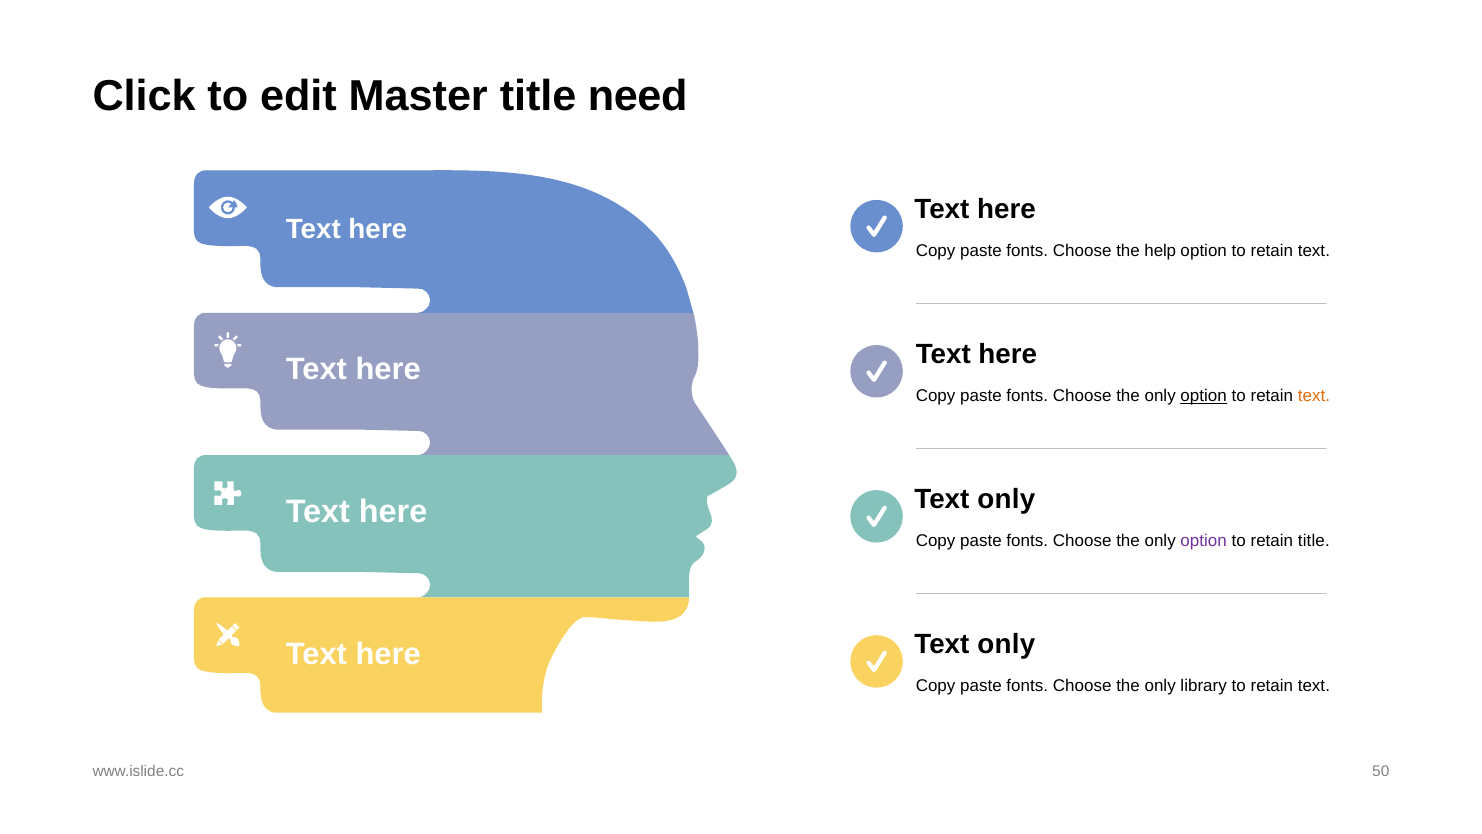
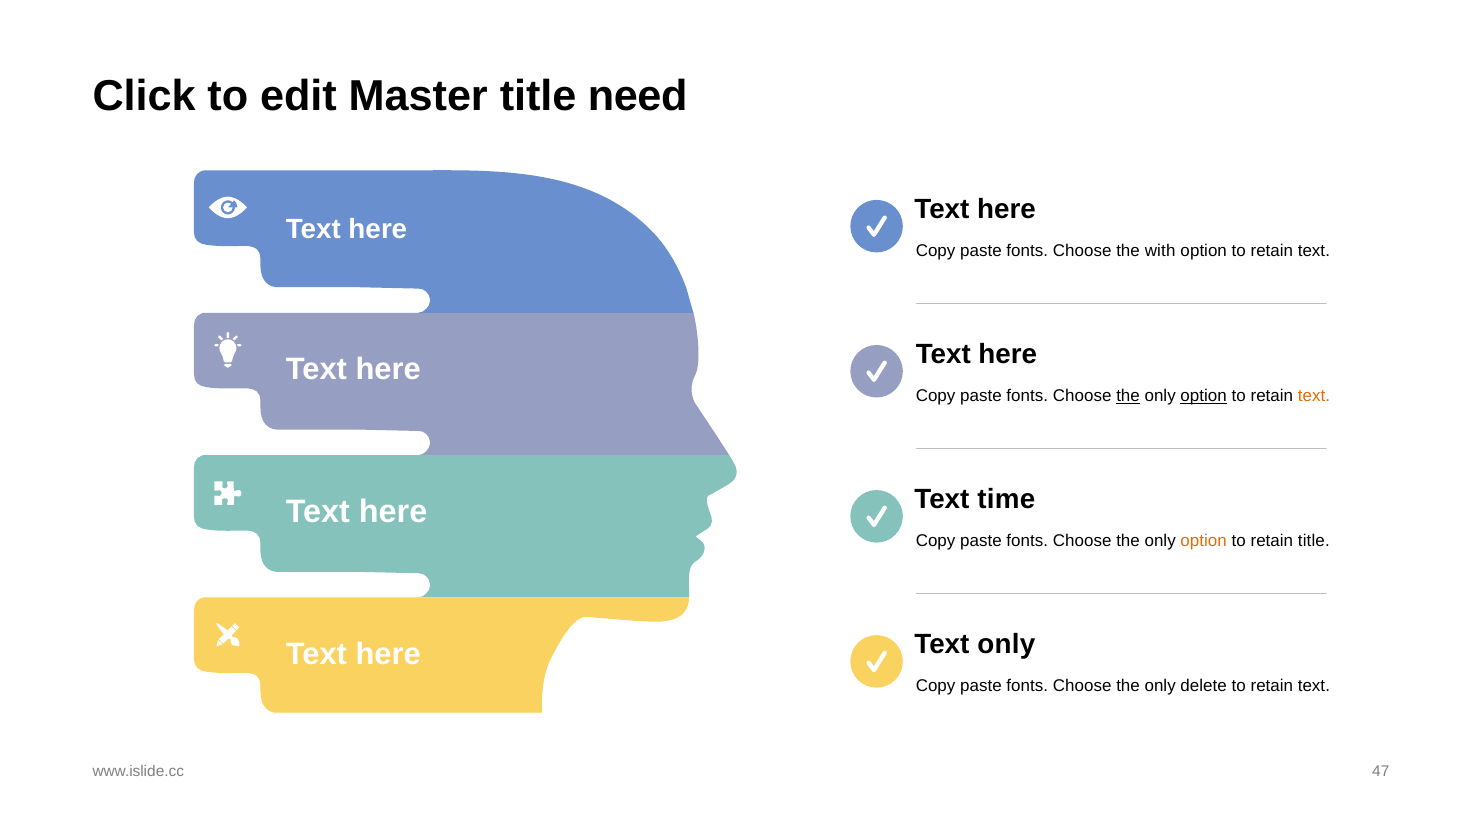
help: help -> with (1160, 251)
the underline: none -> present (1128, 396)
only: only -> time (1006, 499)
option colour: purple -> orange (1204, 541)
library: library -> delete (1204, 686)
50: 50 -> 47 (1381, 772)
